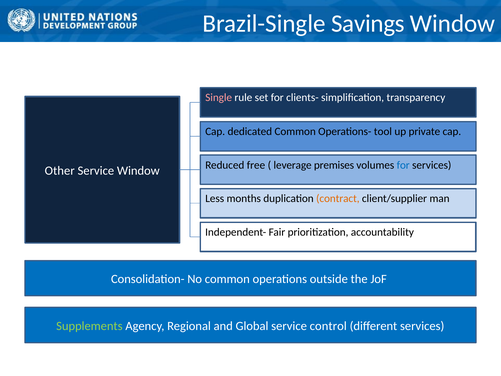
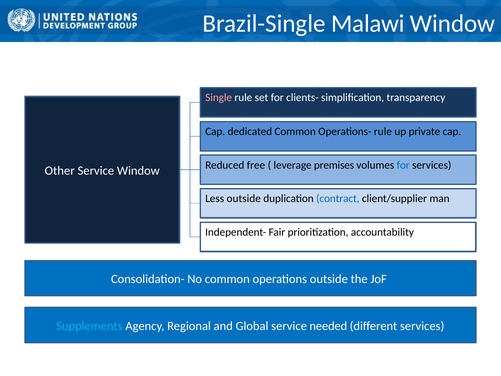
Savings: Savings -> Malawi (368, 23)
Operations- tool: tool -> rule (383, 131)
Less months: months -> outside (244, 198)
contract colour: orange -> blue (338, 198)
Supplements colour: light green -> light blue (89, 326)
control: control -> needed (328, 326)
